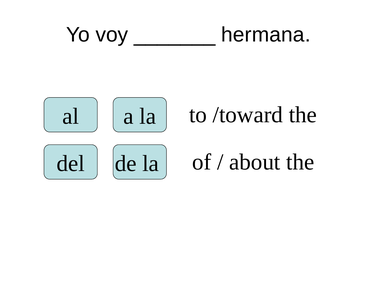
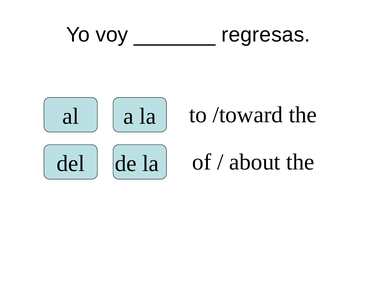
hermana: hermana -> regresas (266, 35)
